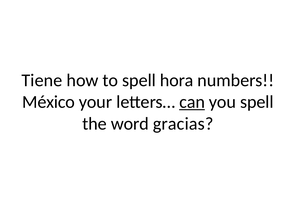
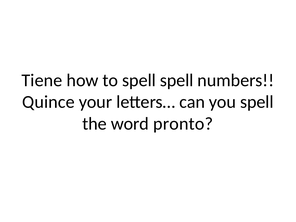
spell hora: hora -> spell (177, 80)
México: México -> Quince (48, 102)
can underline: present -> none (192, 102)
gracias: gracias -> pronto (183, 124)
